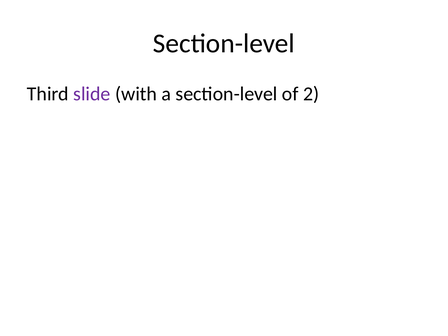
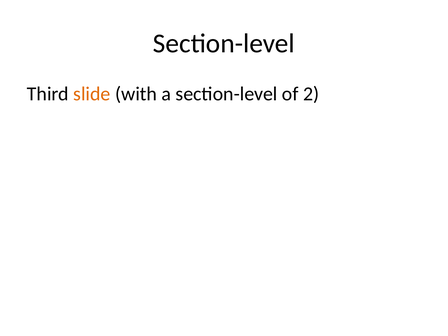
slide colour: purple -> orange (92, 94)
